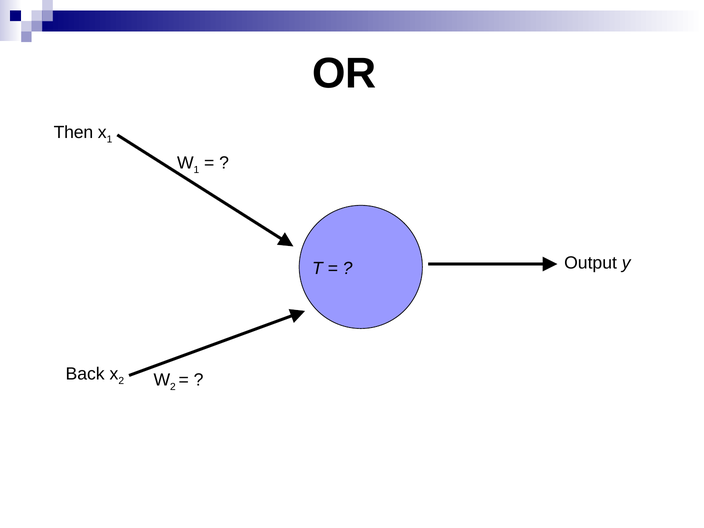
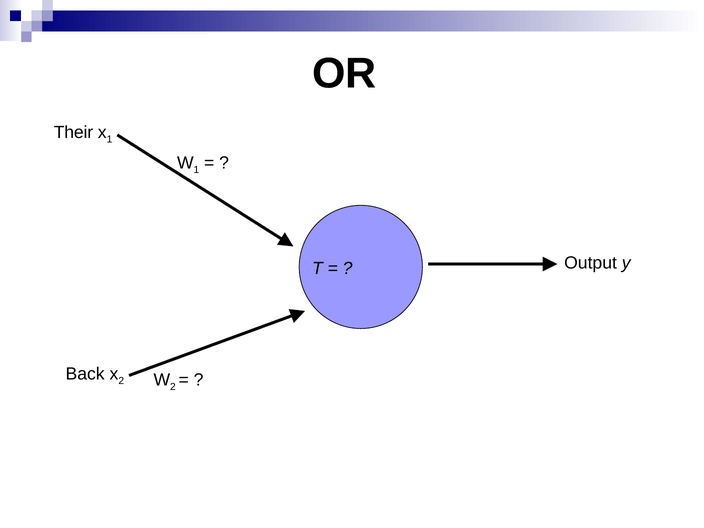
Then: Then -> Their (73, 133)
